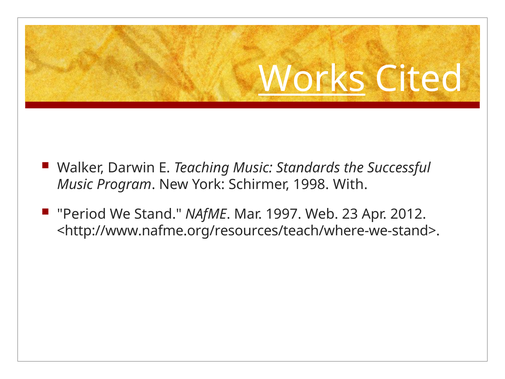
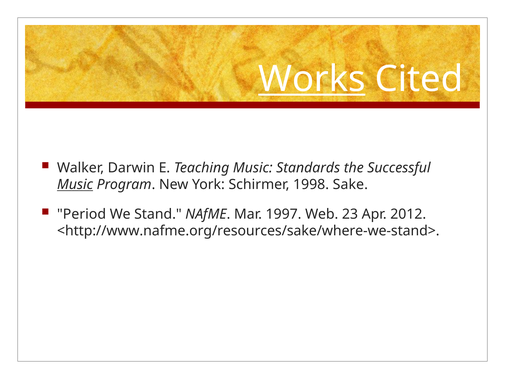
Music underline: none -> present (75, 184)
With: With -> Sake (350, 184)
<http://www.nafme.org/resources/teach/where-we-stand>: <http://www.nafme.org/resources/teach/where-we-stand> -> <http://www.nafme.org/resources/sake/where-we-stand> (248, 231)
